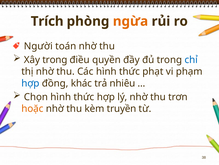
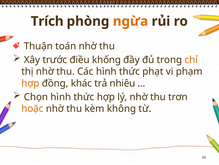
Người: Người -> Thuận (38, 46)
Xây trong: trong -> trước (55, 60)
quyền: quyền -> khống (107, 60)
chỉ colour: blue -> orange (191, 60)
hợp colour: blue -> orange (30, 83)
truyền: truyền -> không (121, 108)
